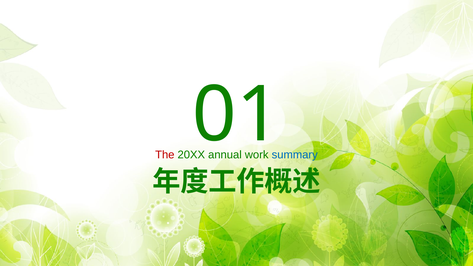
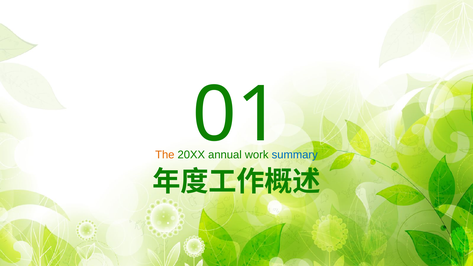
The colour: red -> orange (165, 155)
